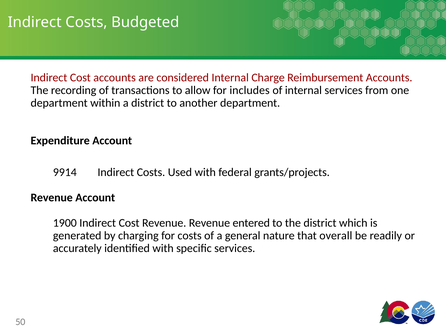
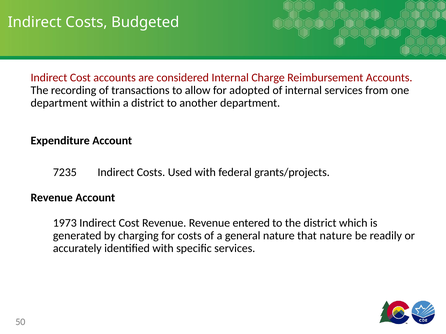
includes: includes -> adopted (250, 90)
9914: 9914 -> 7235 (65, 172)
1900: 1900 -> 1973 (65, 223)
that overall: overall -> nature (336, 236)
